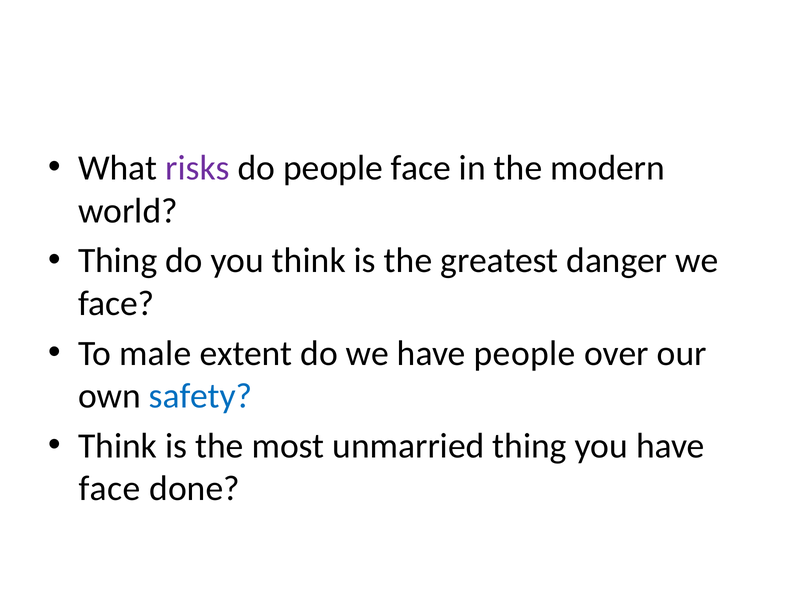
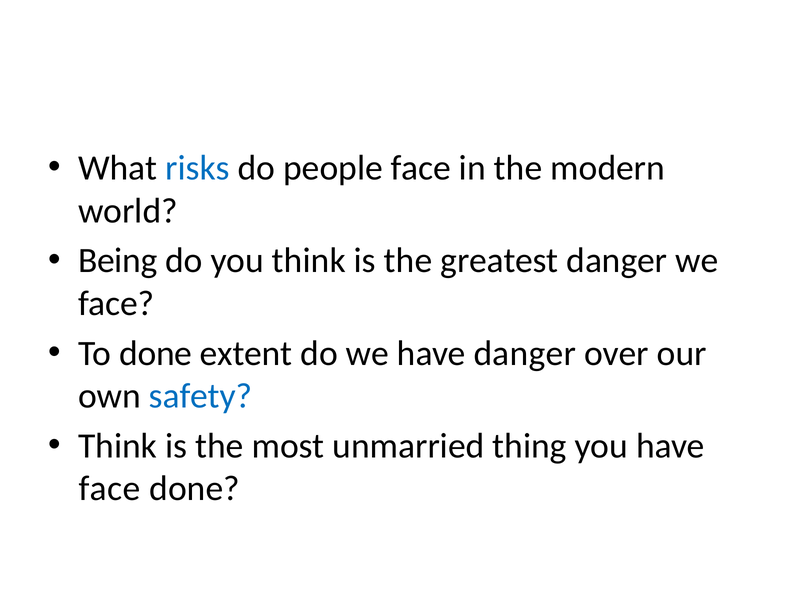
risks colour: purple -> blue (197, 168)
Thing: Thing -> Being (118, 261)
To male: male -> done (156, 353)
have people: people -> danger (525, 353)
